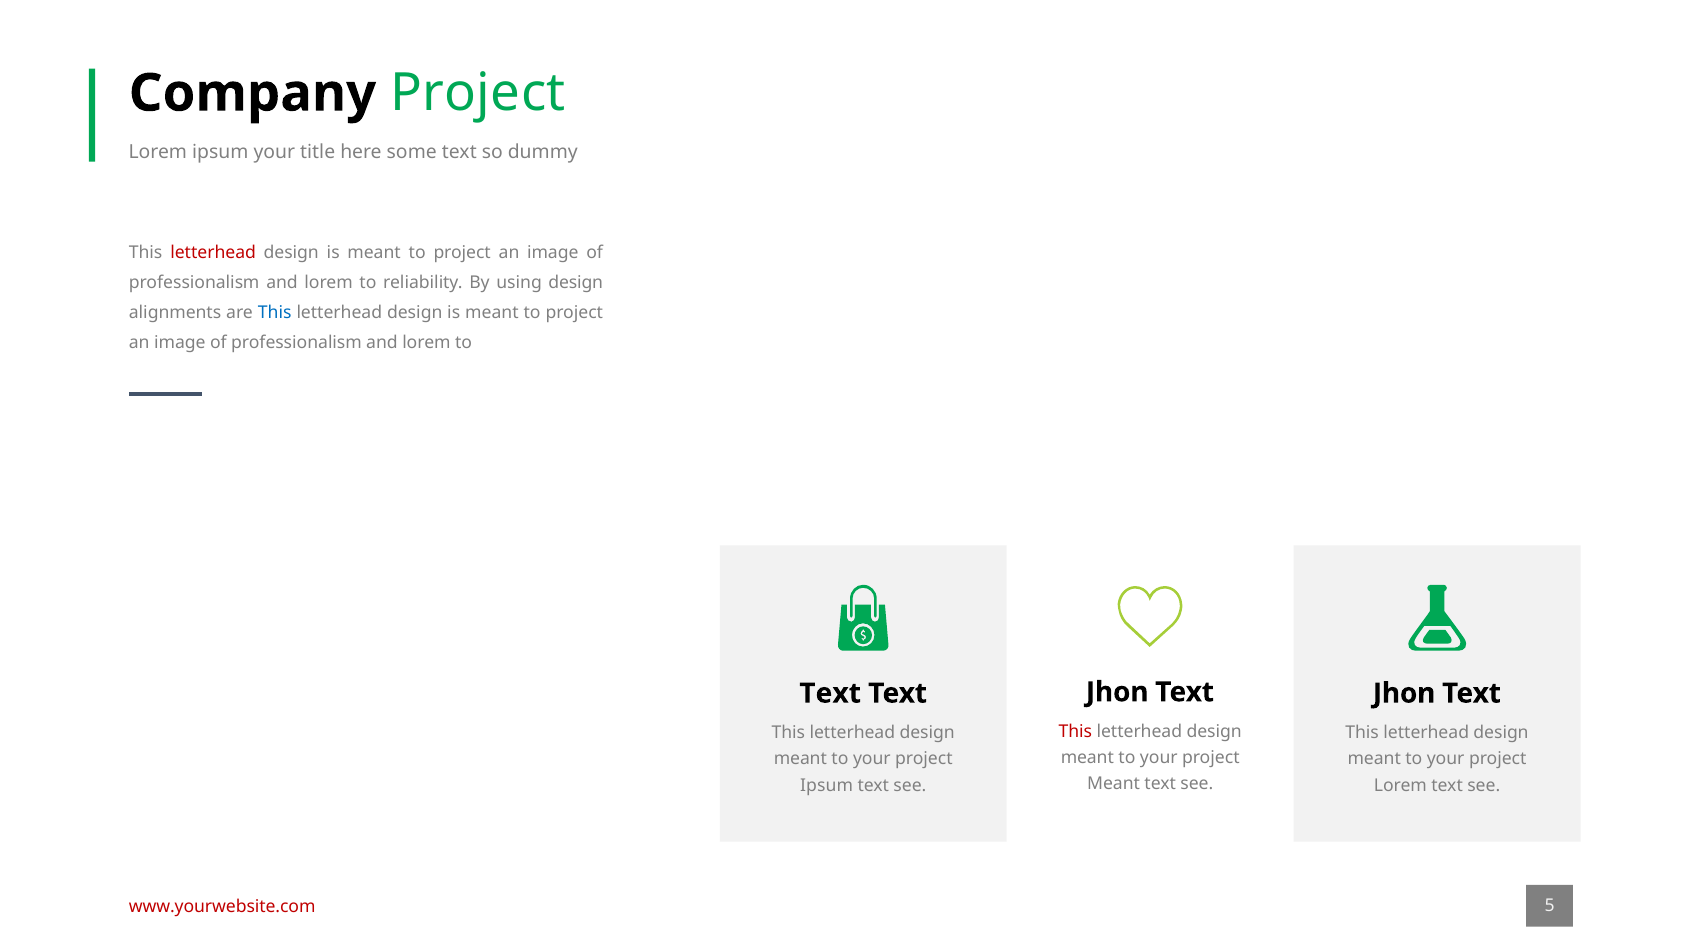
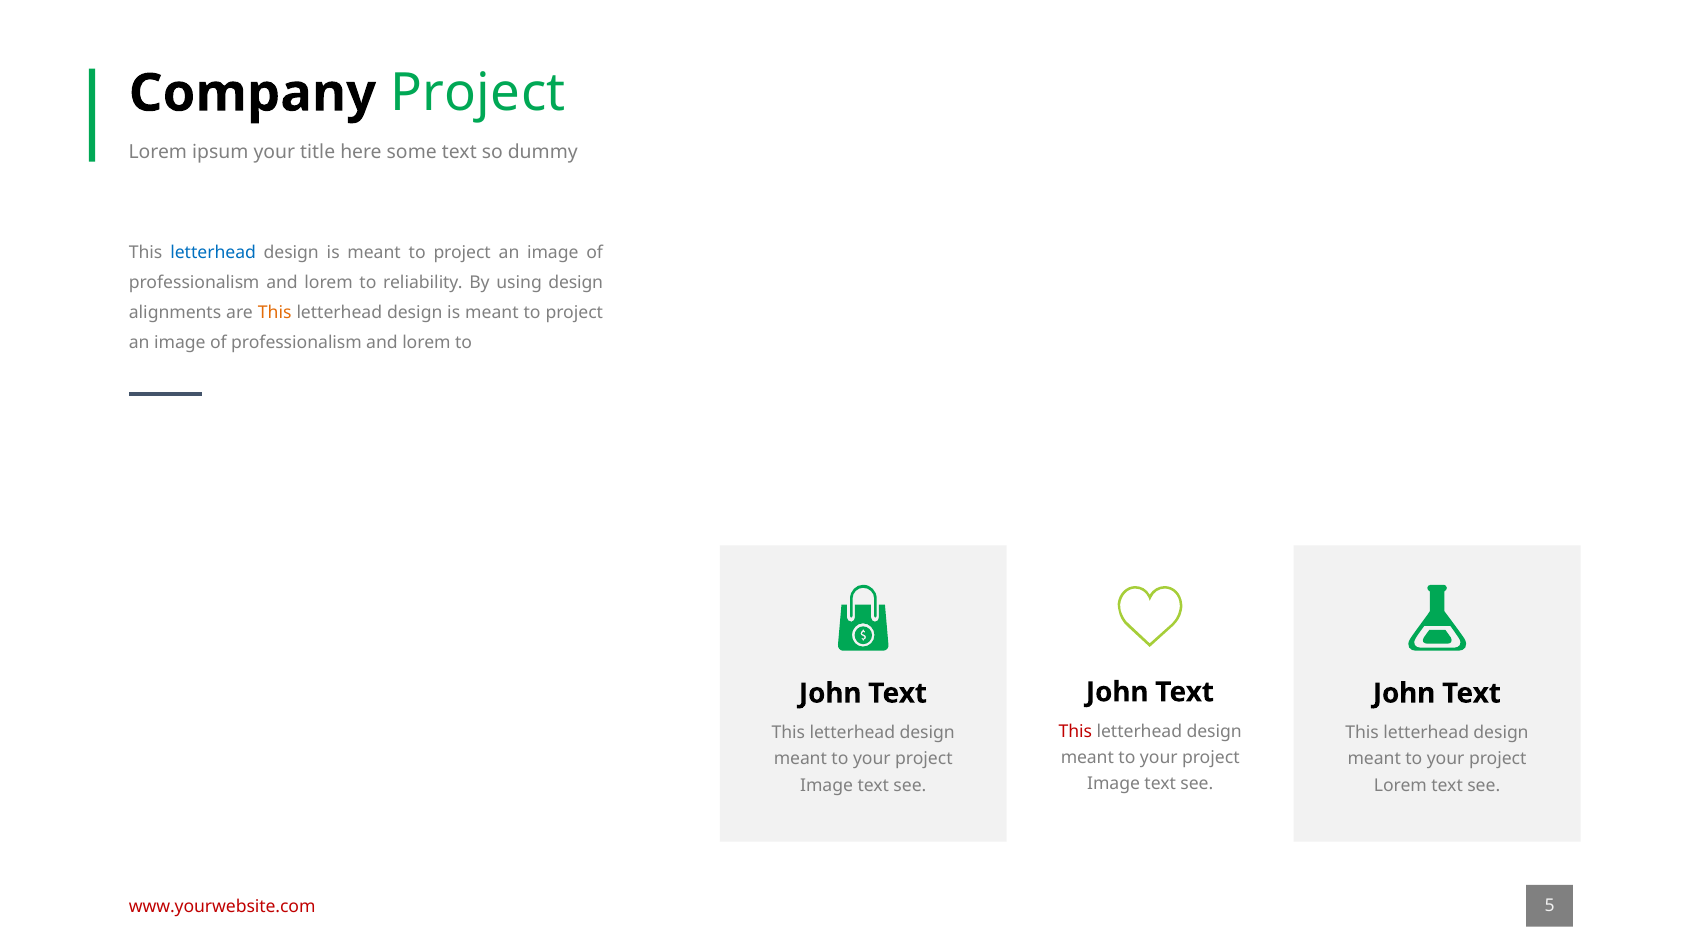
letterhead colour: red -> blue (213, 253)
This colour: blue -> orange (275, 313)
Jhon: Jhon -> John (1117, 692)
Text: Text -> John (830, 693)
Jhon: Jhon -> John (1404, 693)
Meant: Meant -> Image (1114, 784)
Ipsum: Ipsum -> Image (827, 785)
